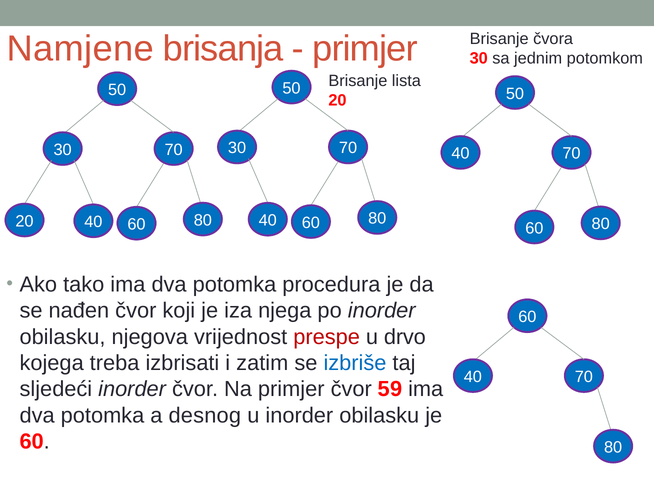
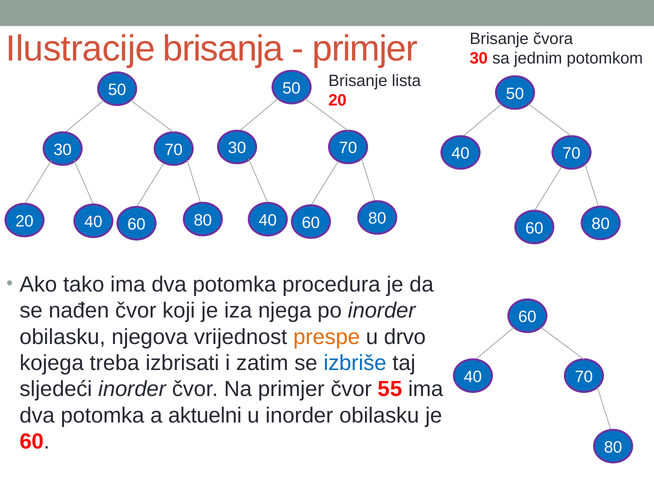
Namjene: Namjene -> Ilustracije (81, 49)
prespe colour: red -> orange (327, 337)
59: 59 -> 55 (390, 390)
desnog: desnog -> aktuelni (205, 416)
